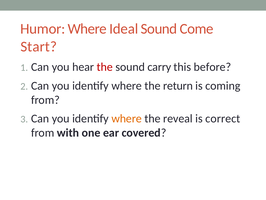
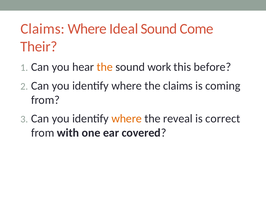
Humor: Humor -> Claims (43, 29)
Start: Start -> Their (39, 46)
the colour: red -> orange (105, 67)
carry: carry -> work (159, 67)
the return: return -> claims (178, 86)
